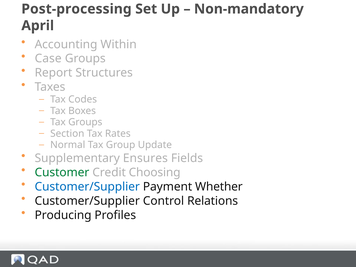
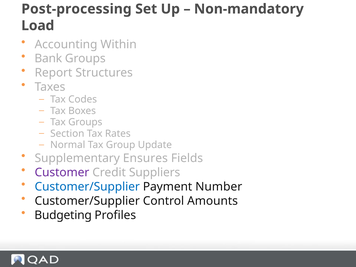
April: April -> Load (38, 26)
Case: Case -> Bank (48, 59)
Customer colour: green -> purple (62, 172)
Choosing: Choosing -> Suppliers (155, 172)
Whether: Whether -> Number (219, 187)
Relations: Relations -> Amounts (213, 201)
Producing: Producing -> Budgeting (63, 215)
